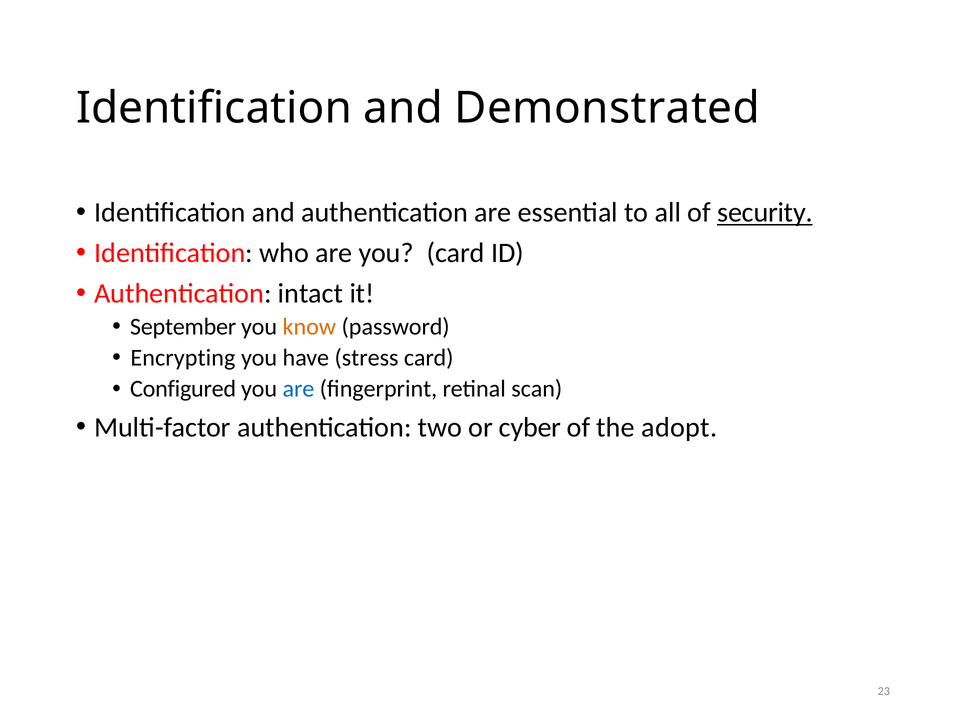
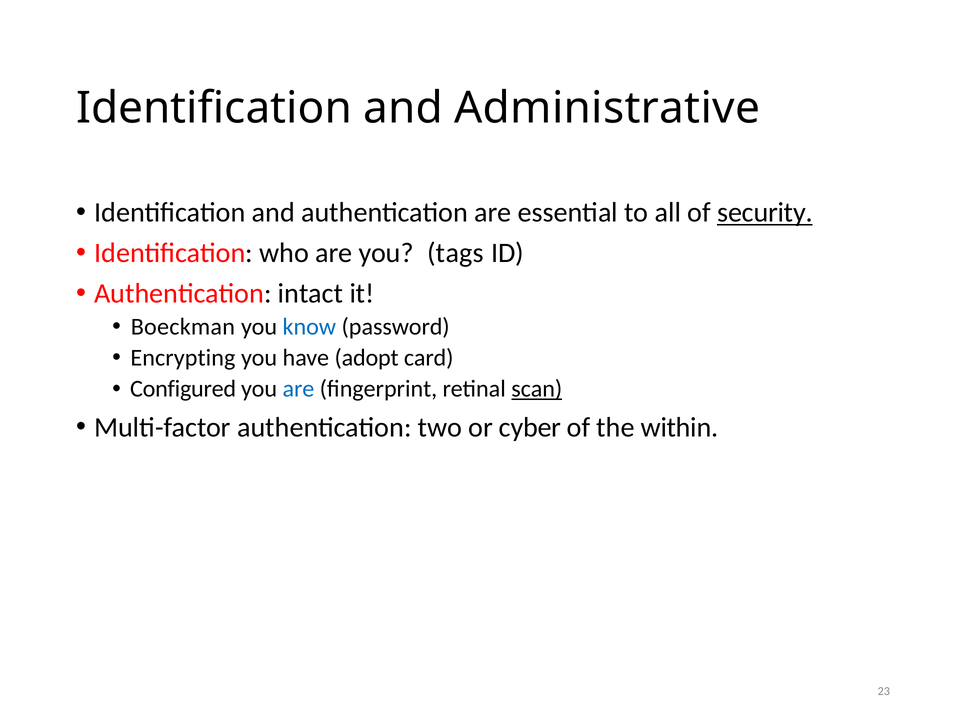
Demonstrated: Demonstrated -> Administrative (607, 108)
you card: card -> tags (455, 253)
September: September -> Boeckman (183, 327)
know colour: orange -> blue (309, 327)
stress: stress -> adopt (367, 358)
scan underline: none -> present (537, 389)
adopt: adopt -> within (679, 428)
